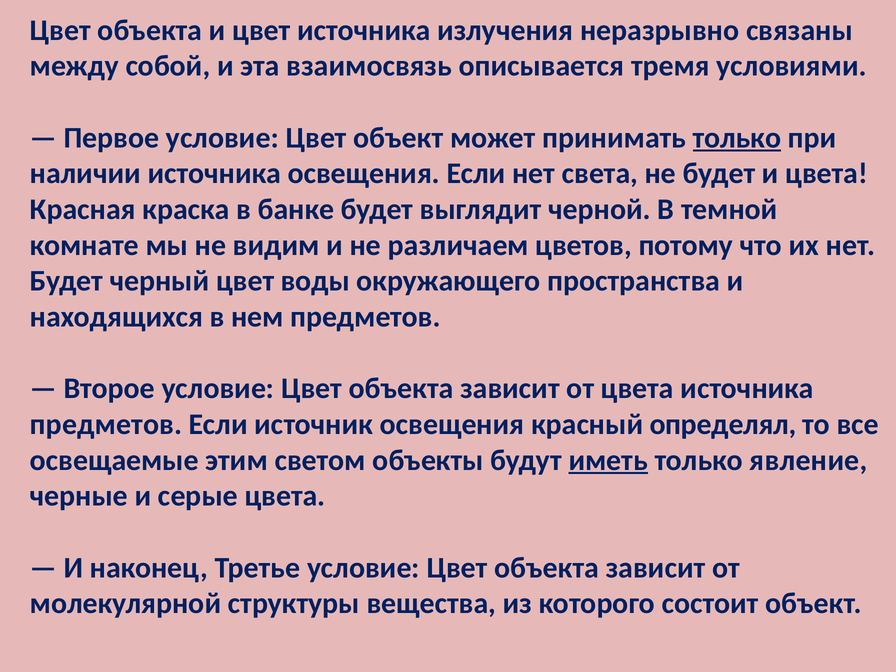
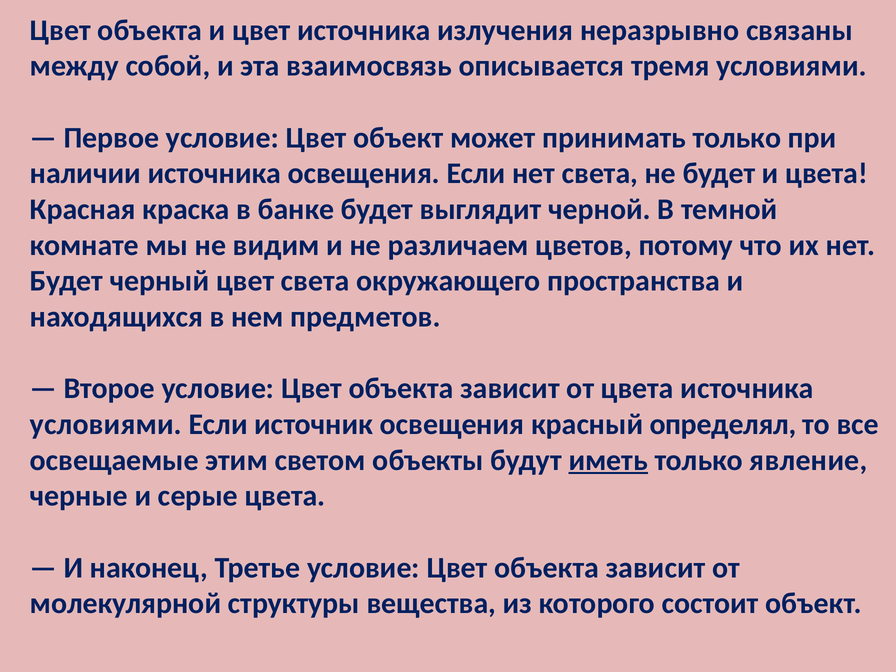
только underline: present -> none (737, 138)
цвет воды: воды -> света (315, 281)
предметов: предметов -> условиями (106, 424)
